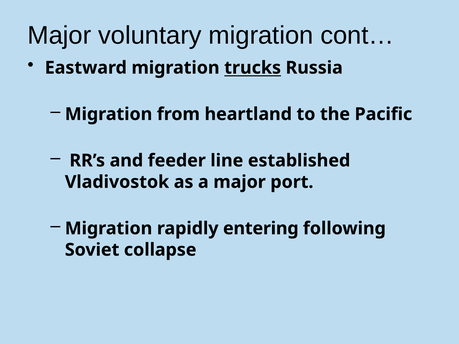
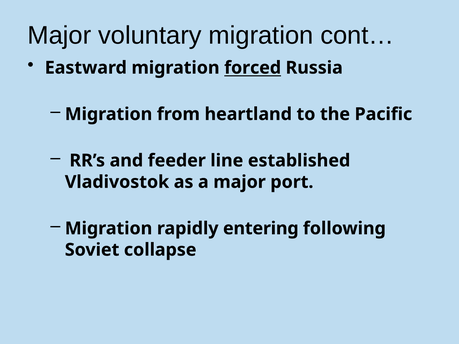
trucks: trucks -> forced (253, 68)
